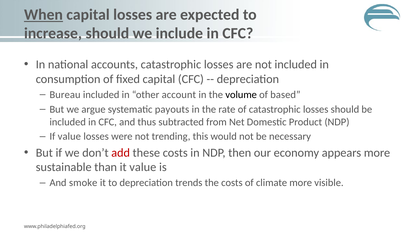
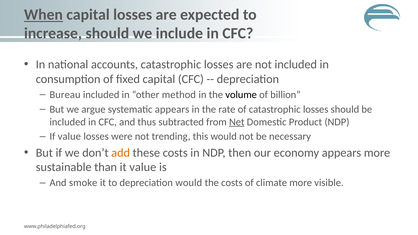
account: account -> method (179, 95)
based: based -> billion (285, 95)
systematic payouts: payouts -> appears (172, 109)
Net underline: none -> present (237, 122)
add colour: red -> orange (121, 153)
depreciation trends: trends -> would (189, 183)
